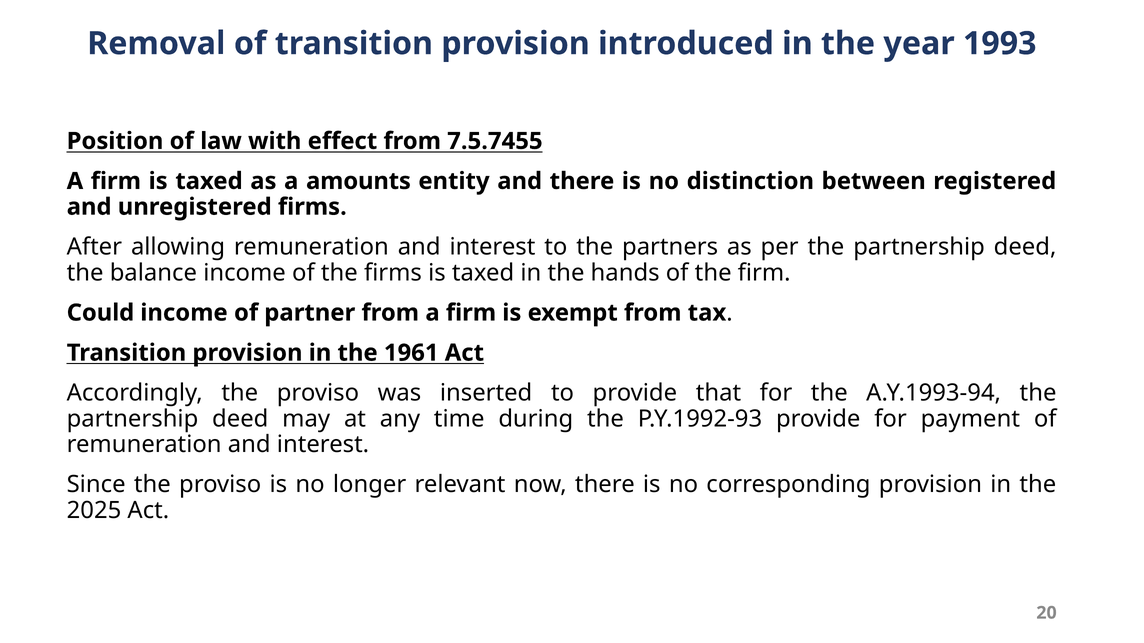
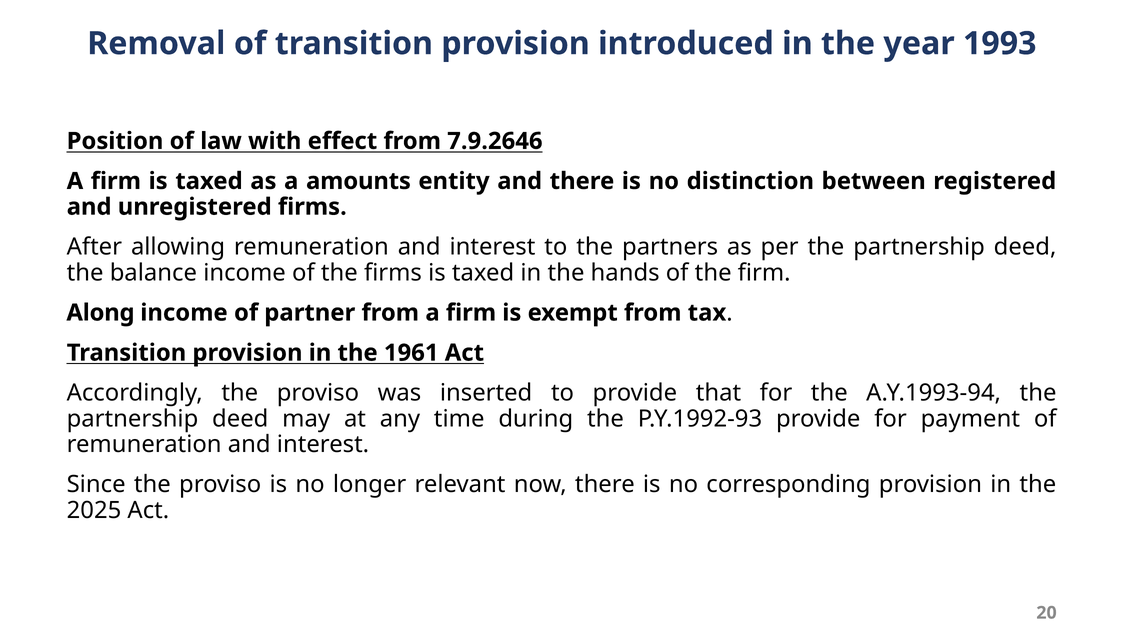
7.5.7455: 7.5.7455 -> 7.9.2646 (495, 141)
Could: Could -> Along (100, 313)
